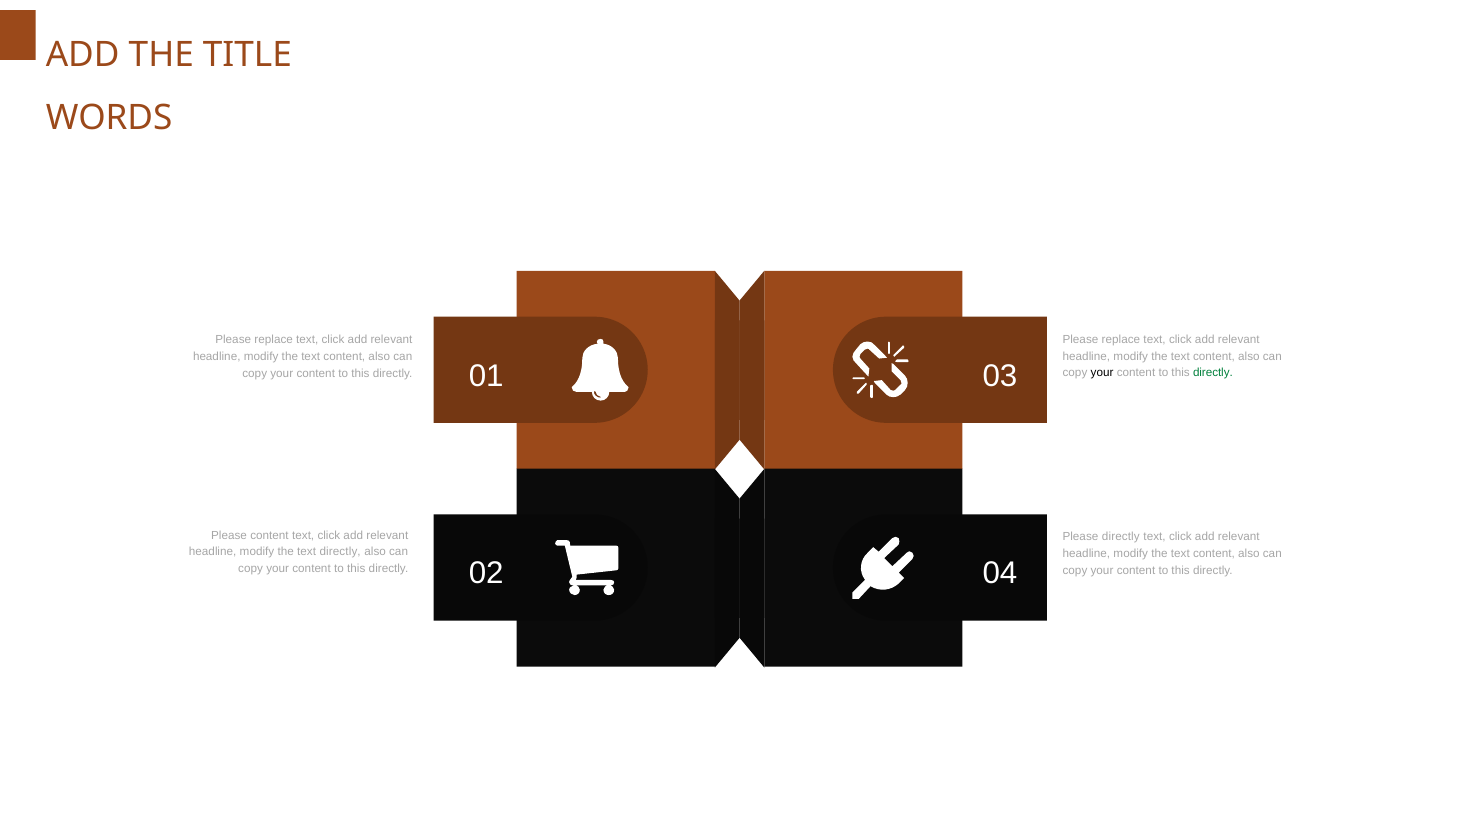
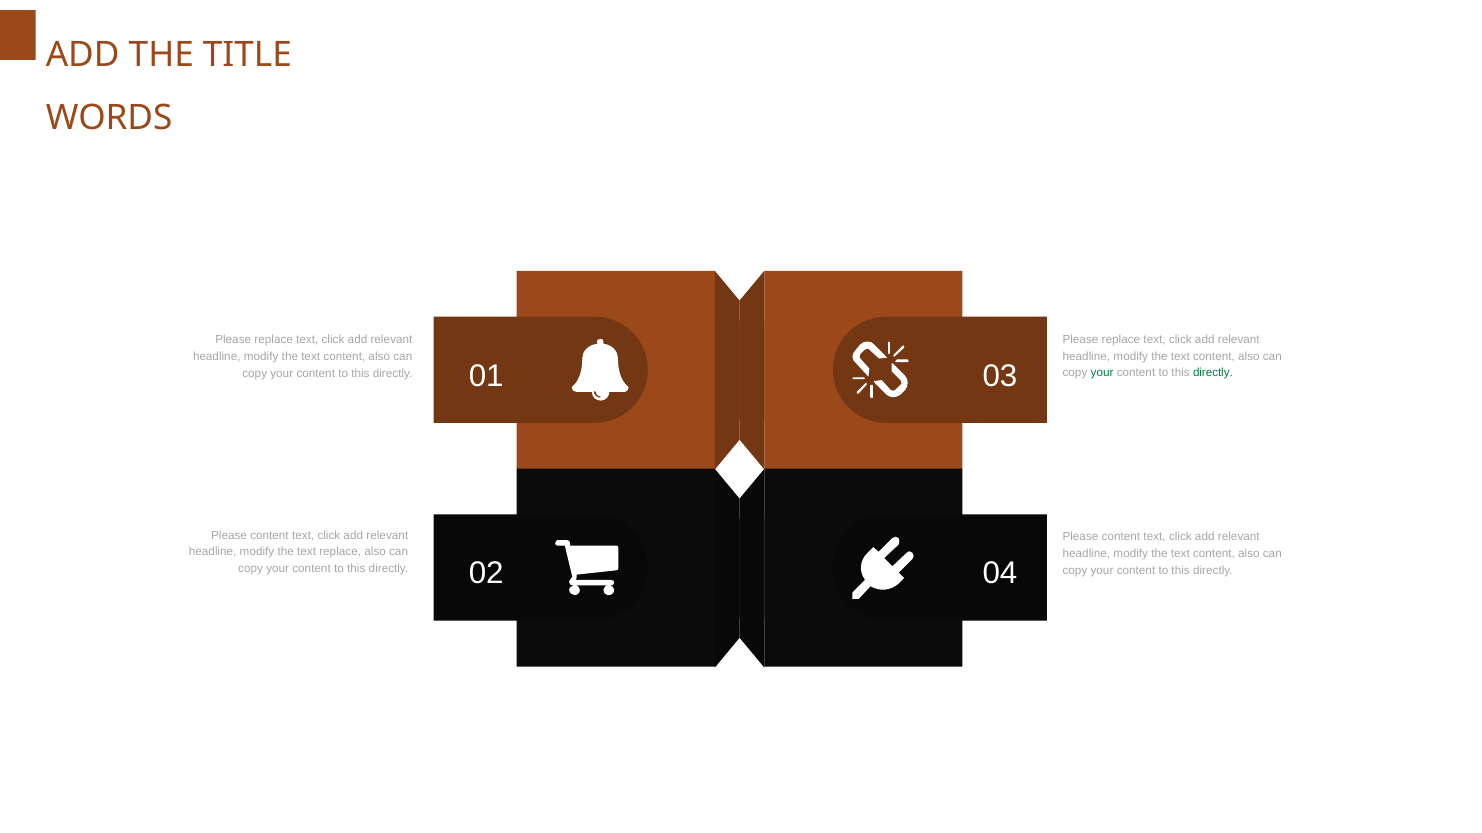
your colour: black -> green (1102, 373)
directly: directly -> content (1121, 537)
text directly: directly -> replace (340, 552)
